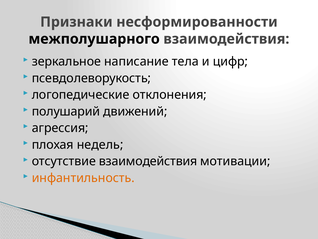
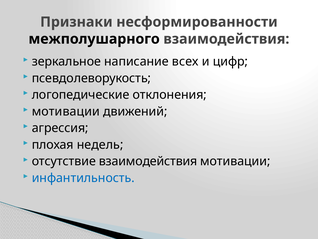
тела: тела -> всех (185, 61)
полушарий: полушарий -> мотивации (66, 111)
инфантильность colour: orange -> blue (83, 178)
